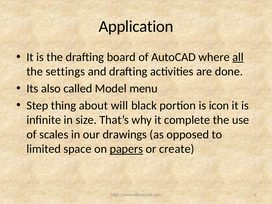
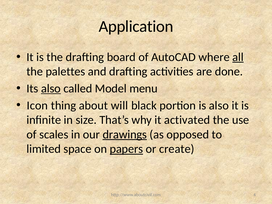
settings: settings -> palettes (65, 72)
also underline: none -> present (51, 89)
Step: Step -> Icon (37, 105)
is icon: icon -> also (219, 105)
complete: complete -> activated (187, 120)
drawings underline: none -> present (125, 134)
